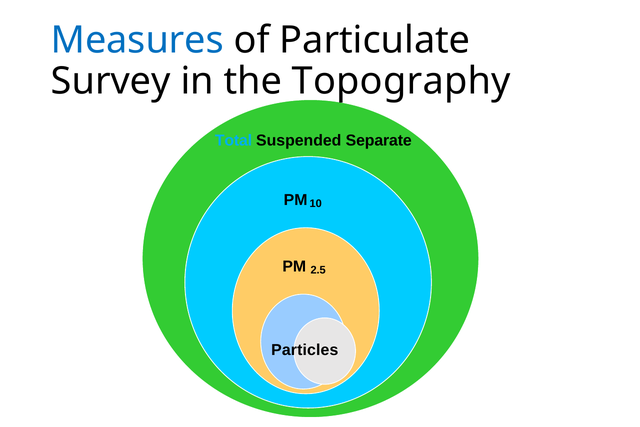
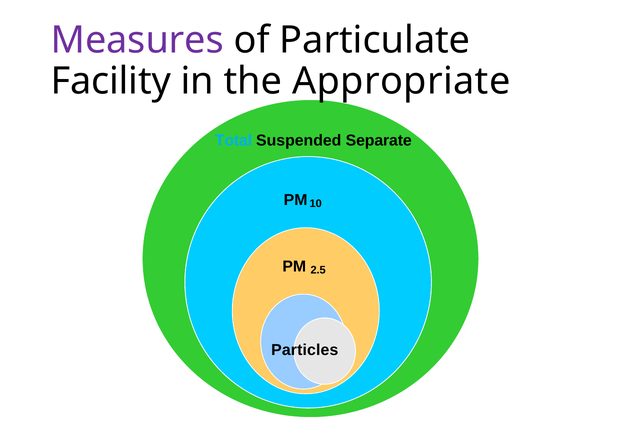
Measures colour: blue -> purple (137, 40)
Survey: Survey -> Facility (111, 81)
Topography: Topography -> Appropriate (401, 81)
